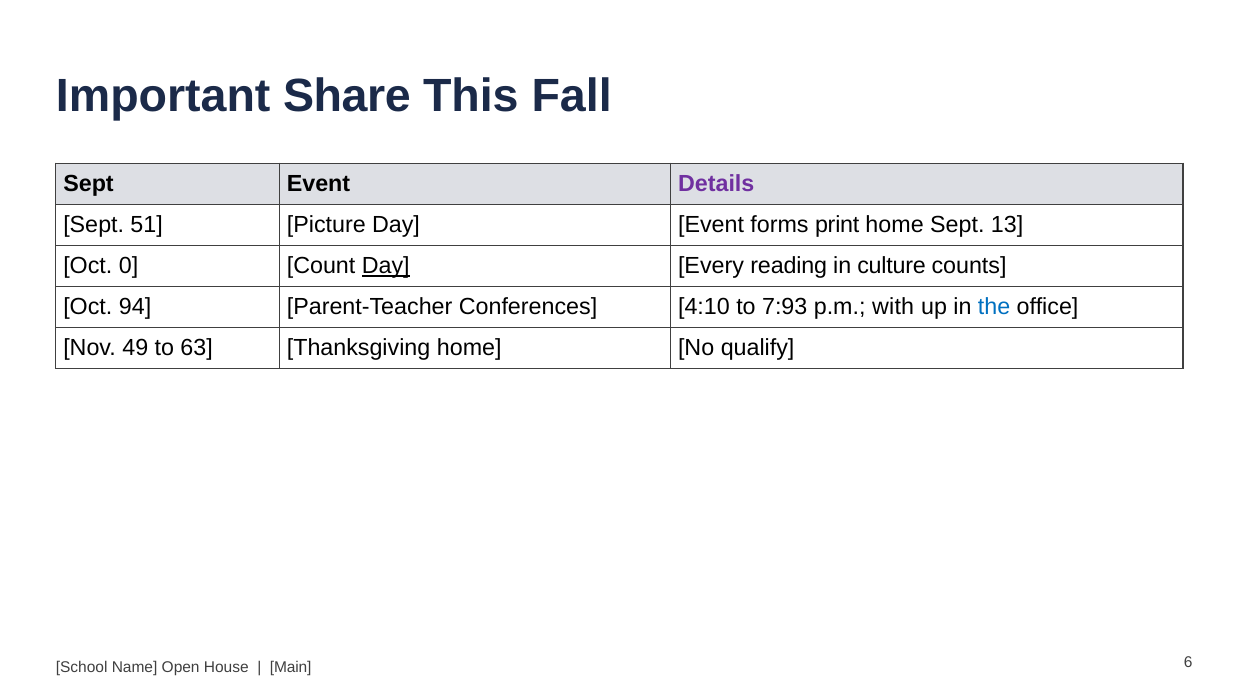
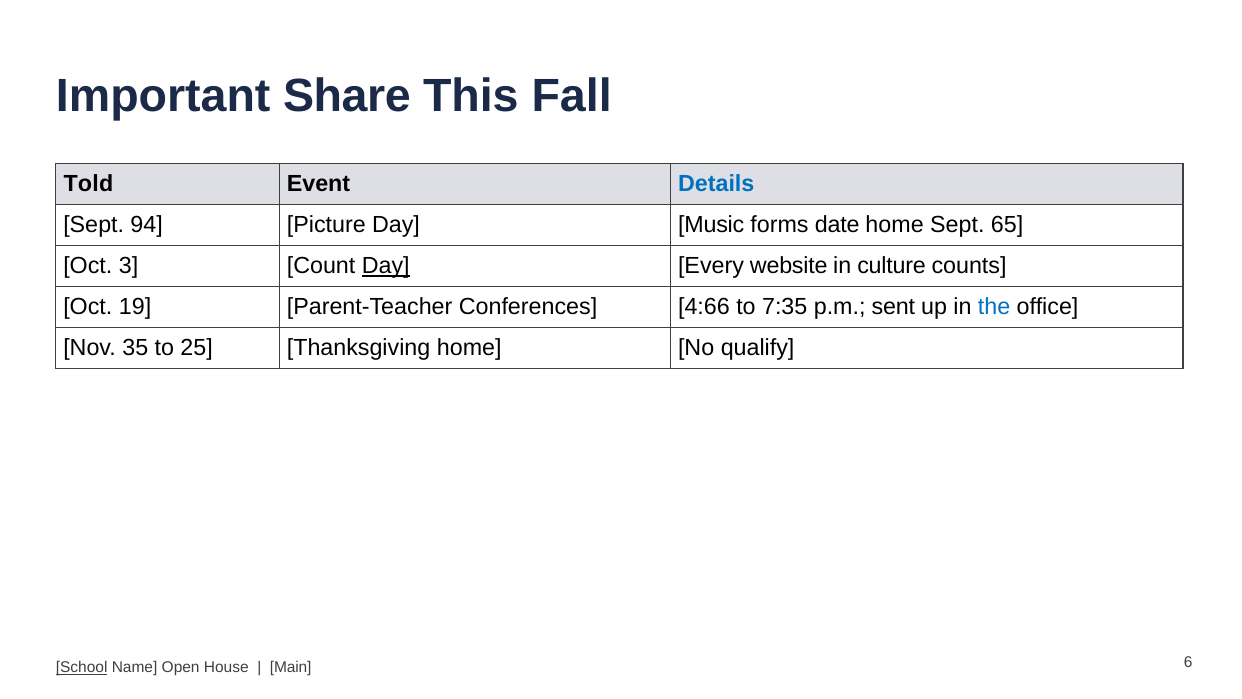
Sept: Sept -> Told (88, 184)
Details colour: purple -> blue (716, 184)
51: 51 -> 94 (147, 225)
Day Event: Event -> Music (711, 225)
print: print -> date (837, 225)
13: 13 -> 65 (1007, 225)
0: 0 -> 3 (129, 266)
reading: reading -> website (789, 266)
94: 94 -> 19 (135, 307)
4:10: 4:10 -> 4:66 (704, 307)
7:93: 7:93 -> 7:35 (785, 307)
with: with -> sent (893, 307)
49: 49 -> 35 (135, 348)
63: 63 -> 25 (197, 348)
School underline: none -> present (82, 667)
